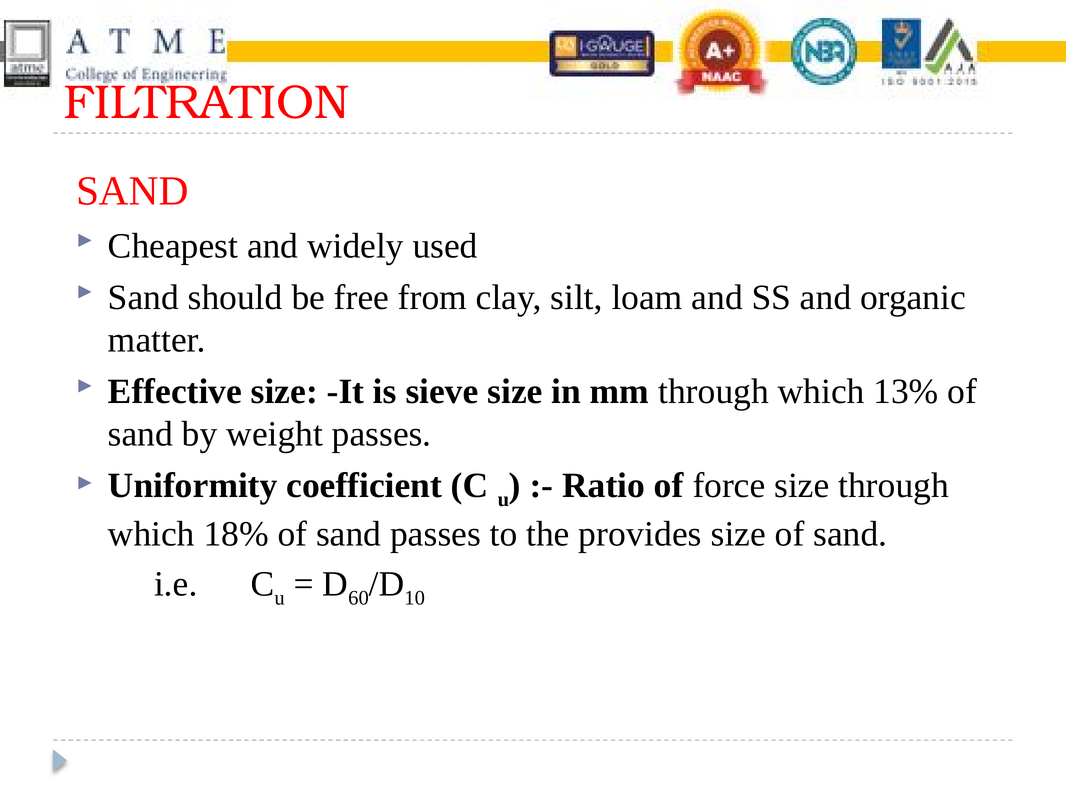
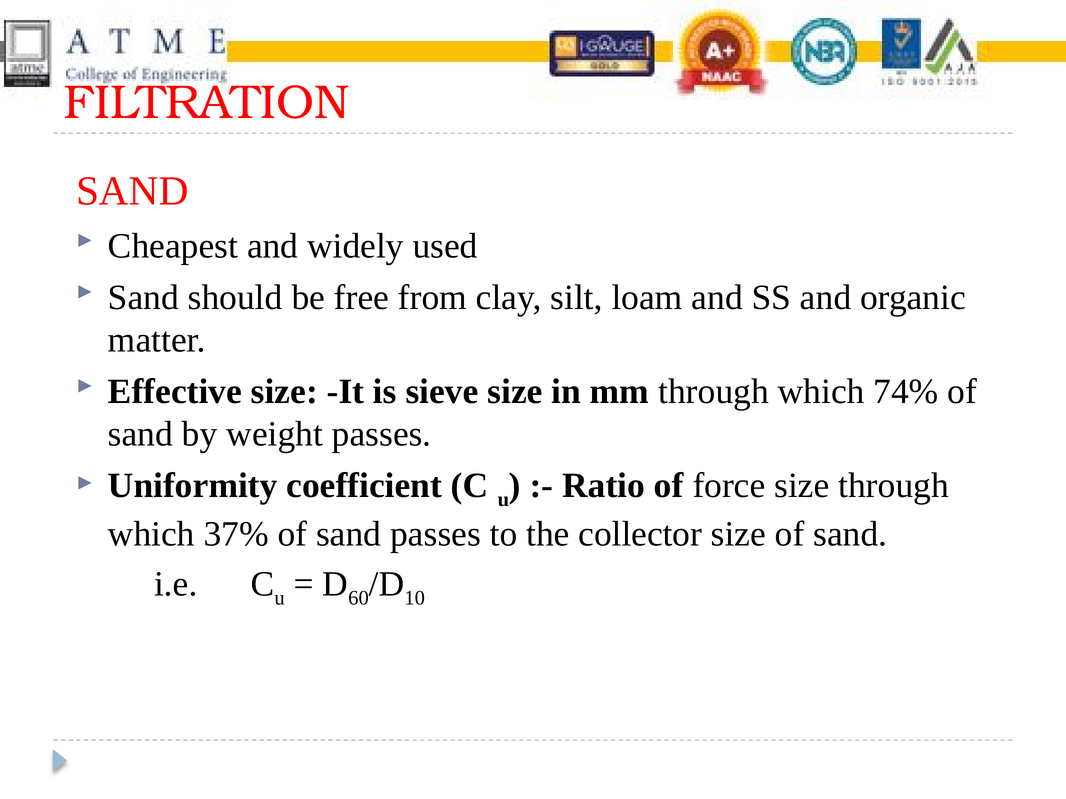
13%: 13% -> 74% (906, 392)
18%: 18% -> 37% (236, 534)
provides: provides -> collector (640, 534)
